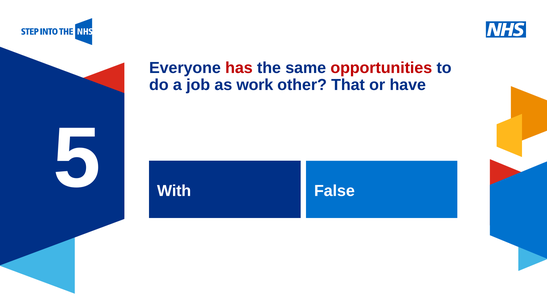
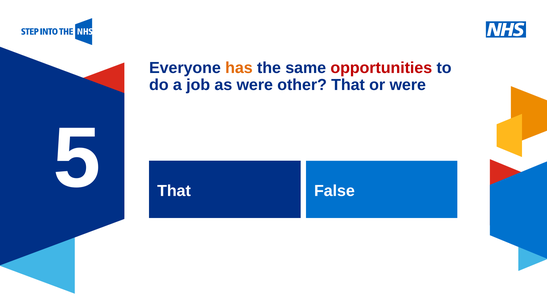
has colour: red -> orange (239, 68)
as work: work -> were (255, 85)
or have: have -> were (408, 85)
5 With: With -> That (174, 191)
